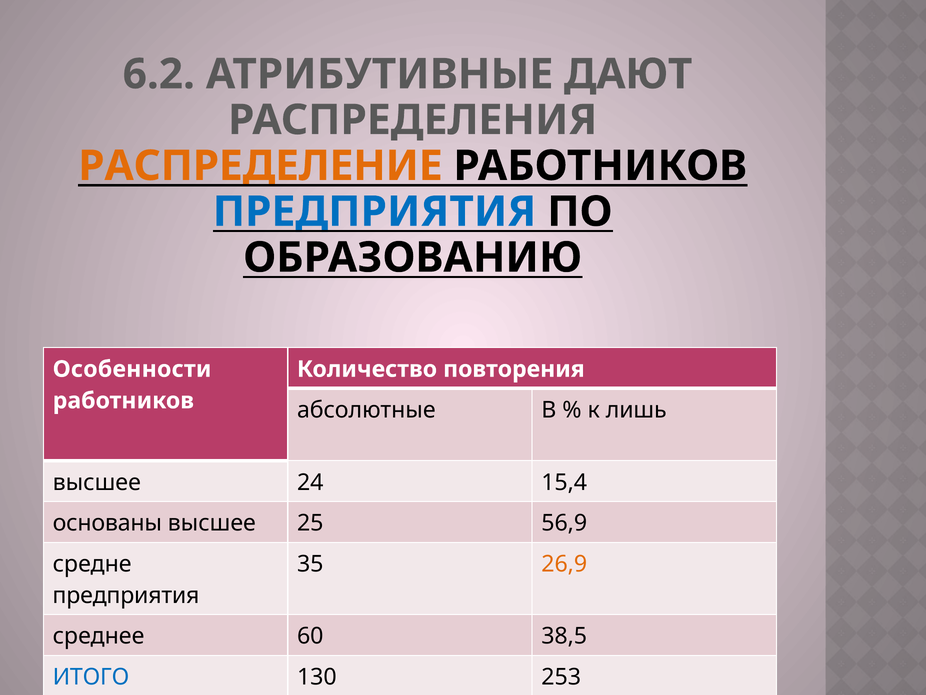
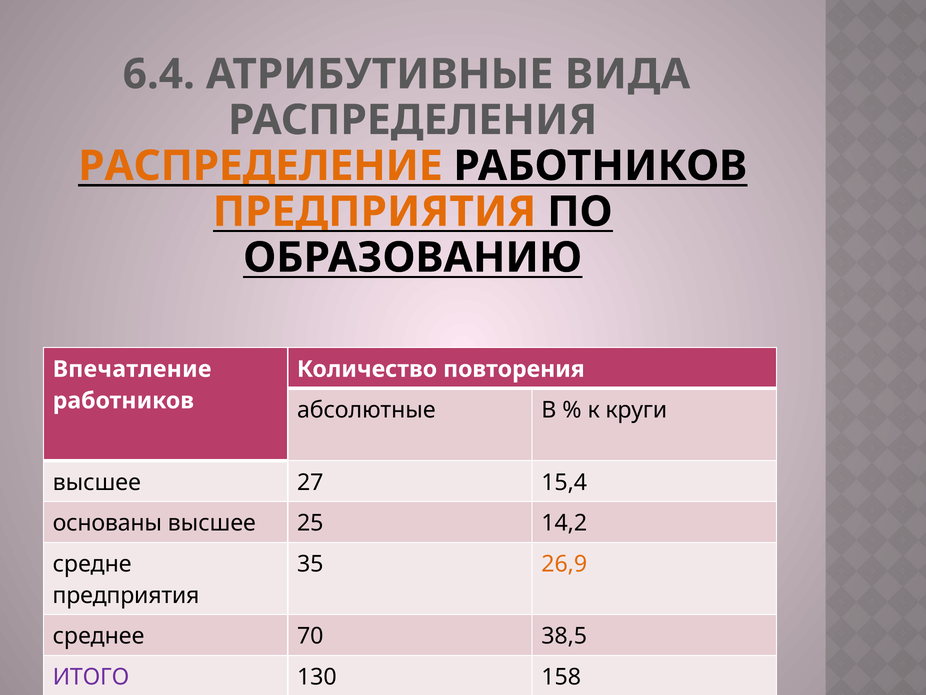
6.2: 6.2 -> 6.4 (159, 74)
ДАЮТ: ДАЮТ -> ВИДА (628, 74)
ПРЕДПРИЯТИЯ colour: blue -> orange (375, 212)
Особенности: Особенности -> Впечатление (132, 369)
лишь: лишь -> круги (636, 410)
24: 24 -> 27 (310, 482)
56,9: 56,9 -> 14,2 (564, 523)
60: 60 -> 70 (310, 636)
ИТОГО colour: blue -> purple (91, 677)
253: 253 -> 158 (561, 677)
